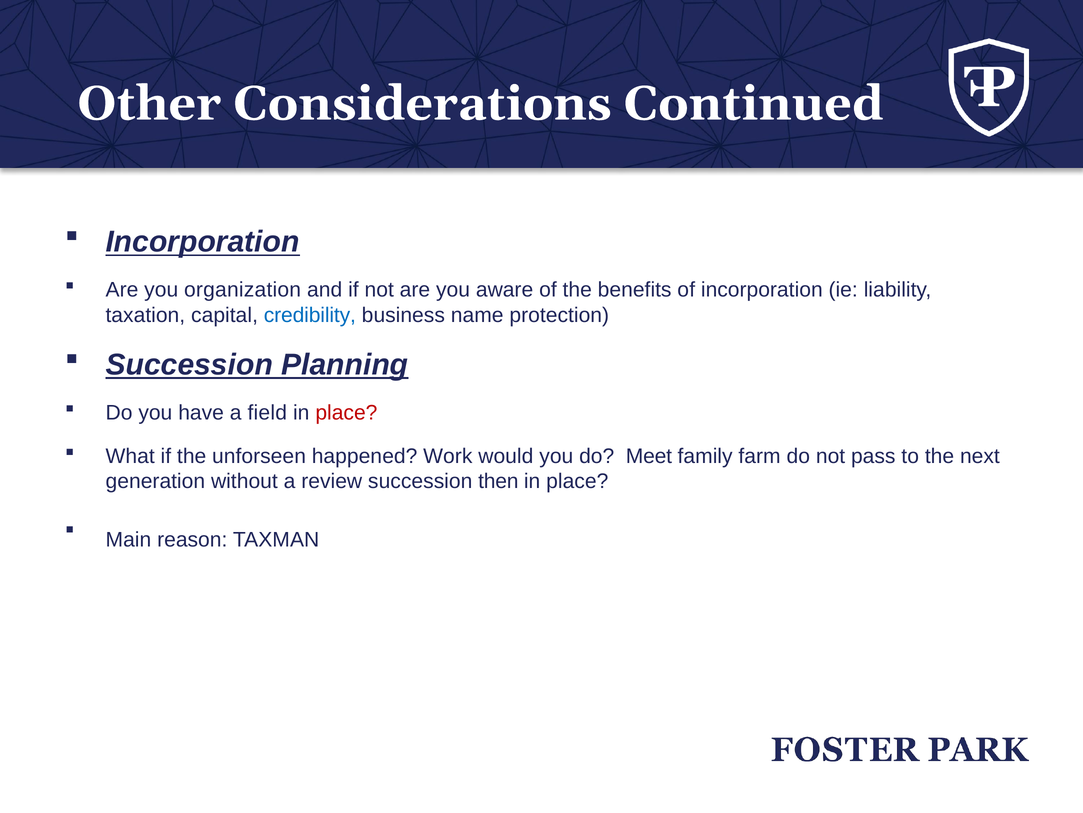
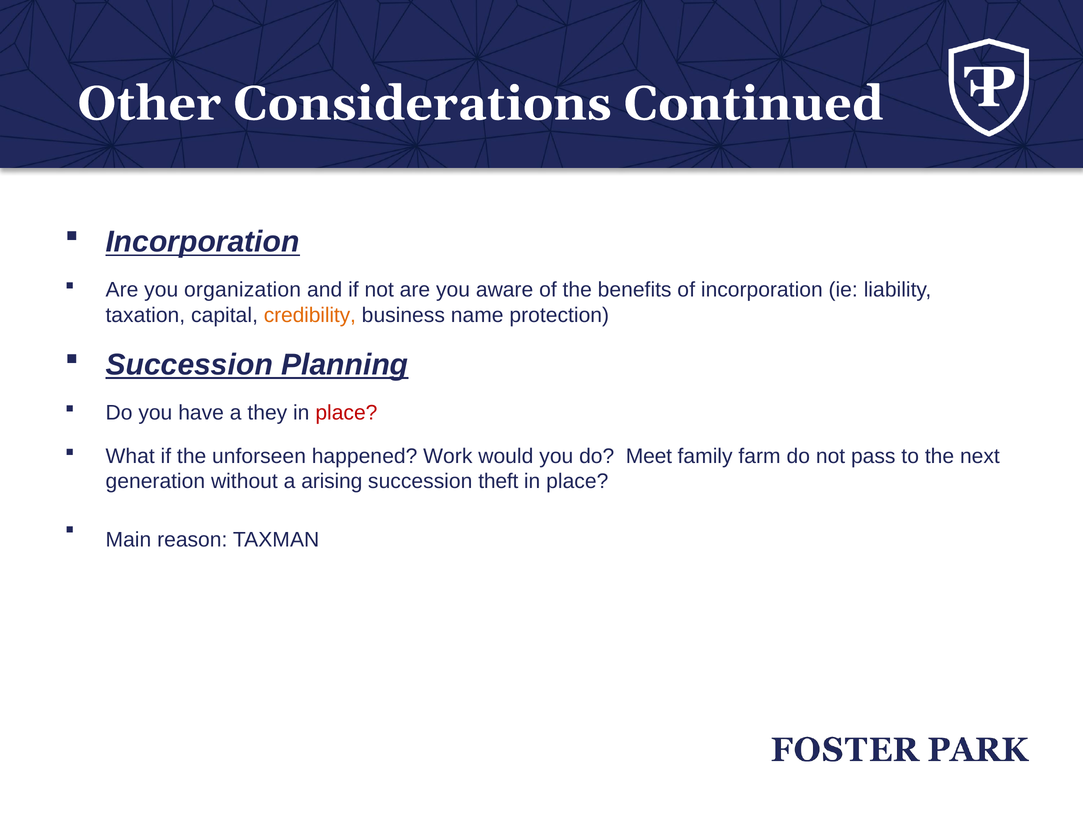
credibility colour: blue -> orange (310, 315)
field: field -> they (267, 412)
review: review -> arising (332, 481)
then: then -> theft (498, 481)
